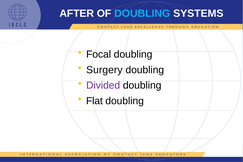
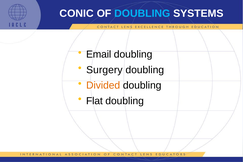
AFTER: AFTER -> CONIC (77, 13)
Focal: Focal -> Email (99, 54)
Divided colour: purple -> orange (103, 85)
